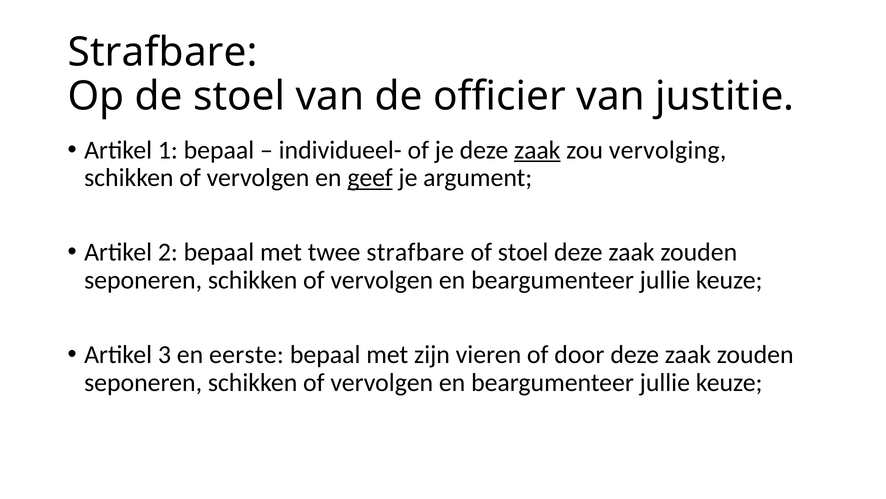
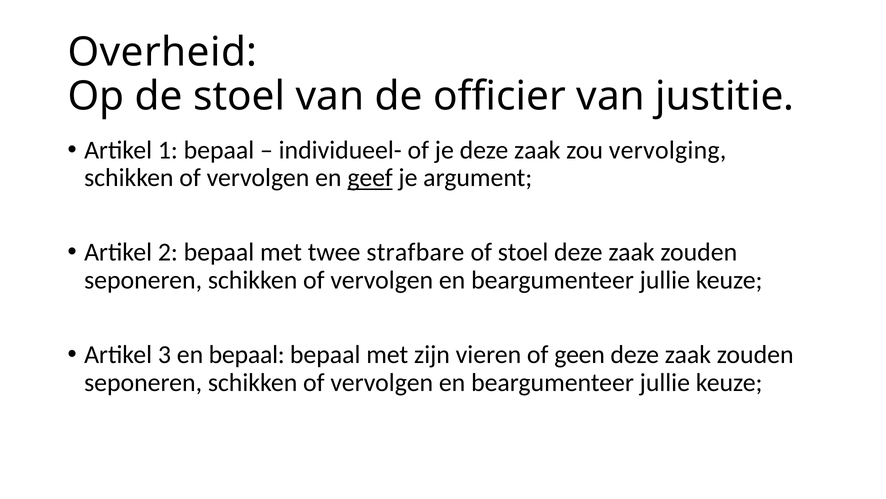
Strafbare: Strafbare -> Overheid (163, 53)
zaak underline: present -> none (537, 150)
en eerste: eerste -> bepaal (247, 354)
door: door -> geen (580, 354)
